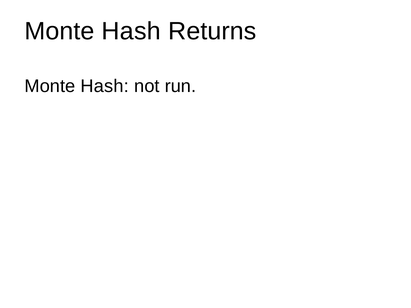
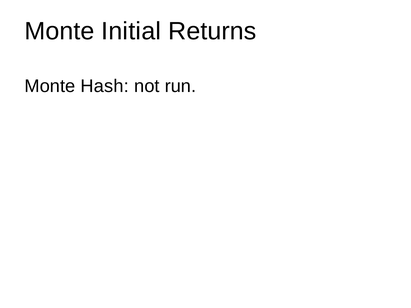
Hash: Hash -> Initial (131, 31)
